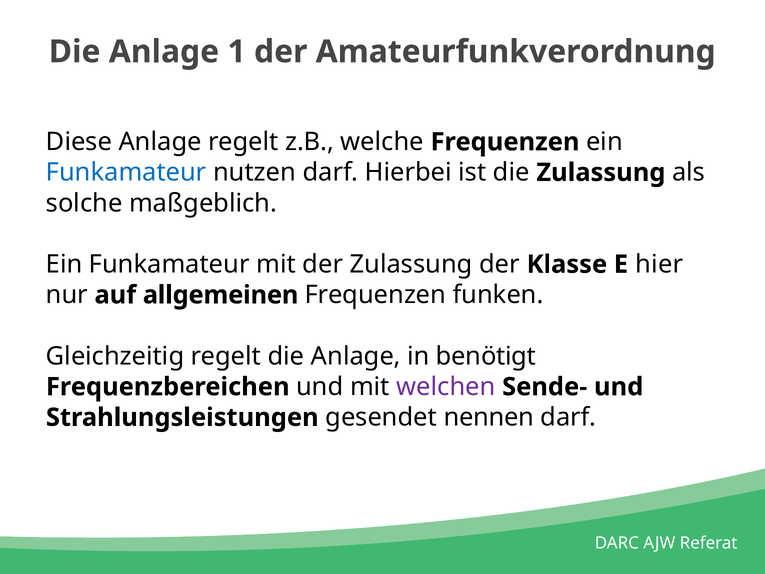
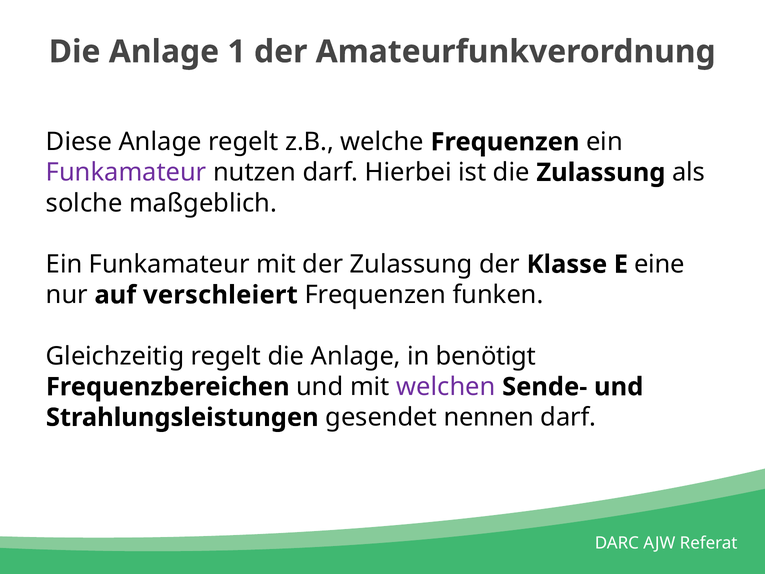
Funkamateur colour: blue -> purple (126, 172)
hier: hier -> eine (659, 264)
allgemeinen: allgemeinen -> verschleiert (220, 295)
